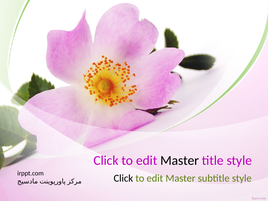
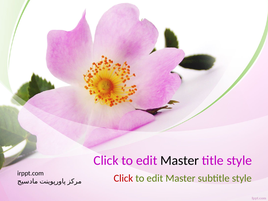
Click colour: black -> red (123, 178)
